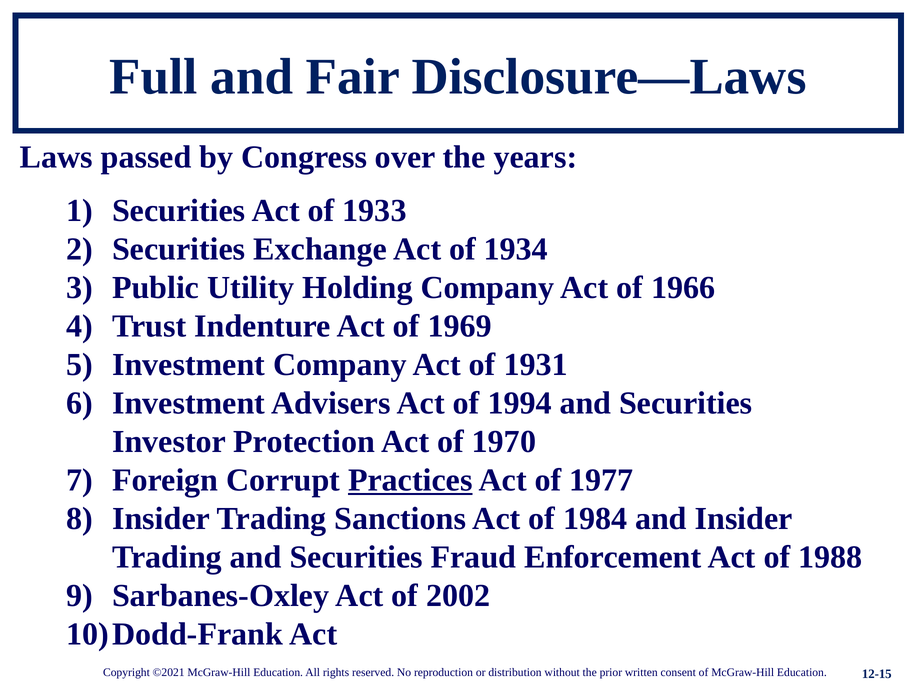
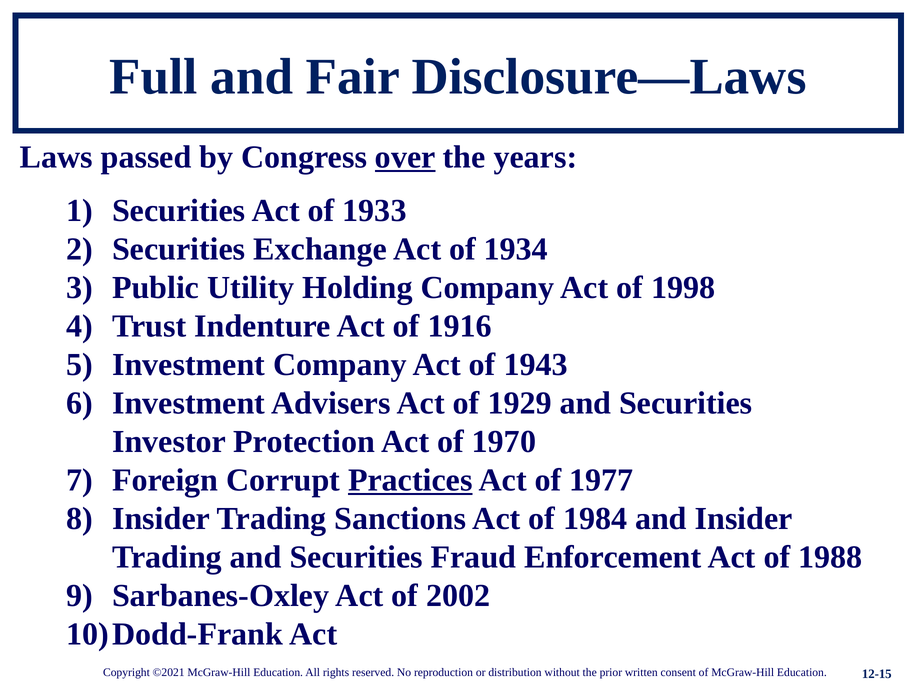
over underline: none -> present (405, 157)
1966: 1966 -> 1998 (683, 288)
1969: 1969 -> 1916 (460, 326)
1931: 1931 -> 1943 (536, 365)
1994: 1994 -> 1929 (520, 403)
